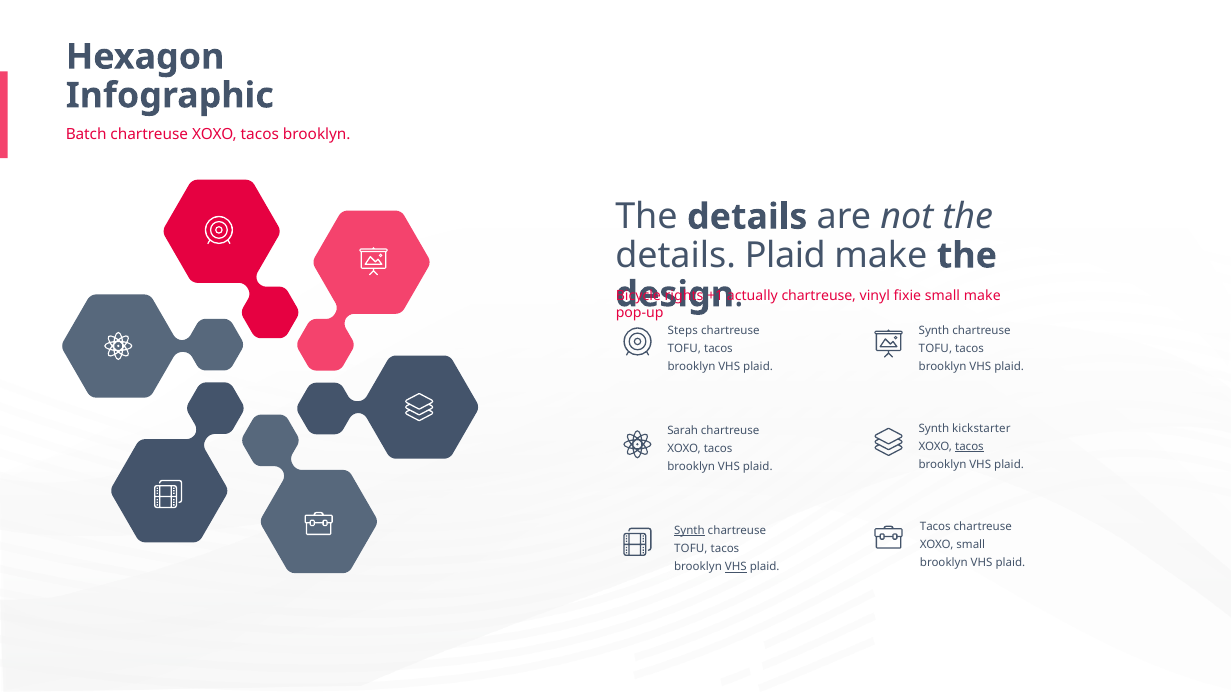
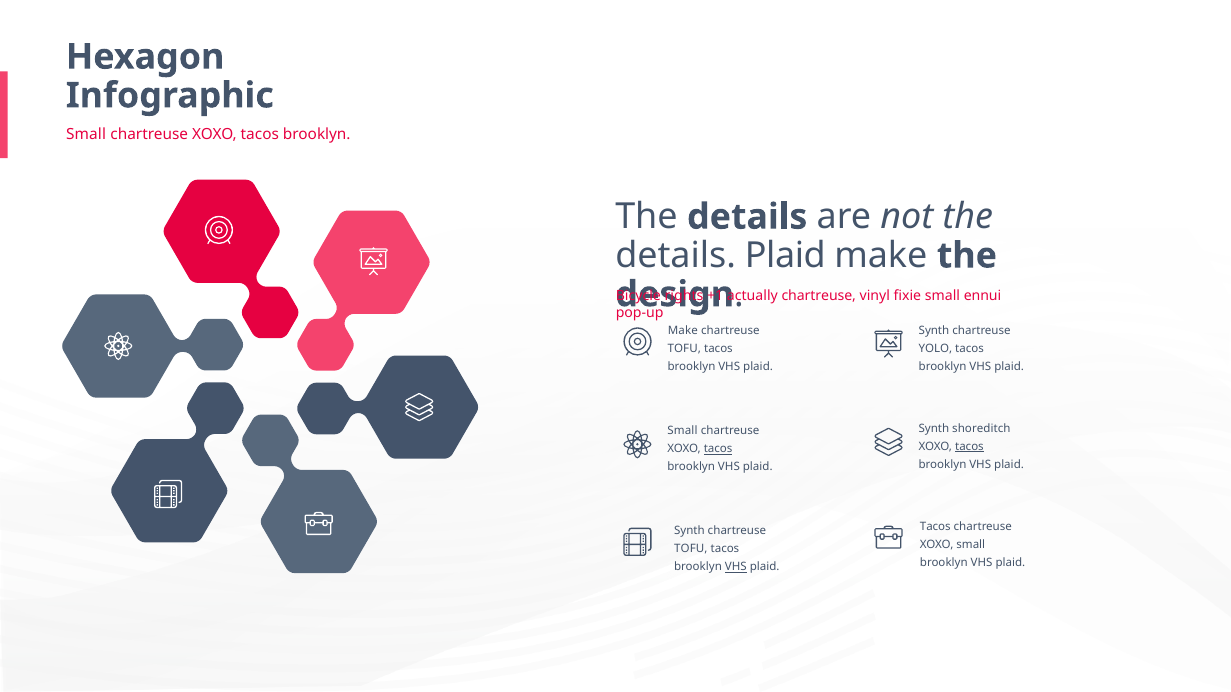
Batch: Batch -> Small (86, 135)
small make: make -> ennui (982, 296)
Steps: Steps -> Make (683, 331)
TOFU: TOFU -> YOLO (935, 349)
kickstarter: kickstarter -> shoreditch (981, 429)
Sarah: Sarah -> Small (683, 431)
tacos underline: none -> present (718, 449)
Synth underline: present -> none (689, 531)
